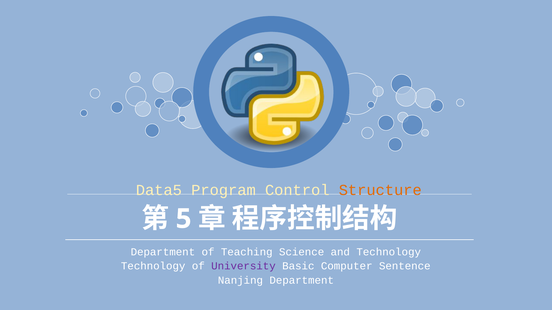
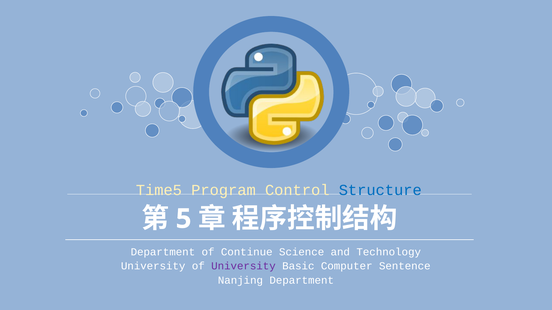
Data5: Data5 -> Time5 (159, 191)
Structure colour: orange -> blue (380, 191)
Teaching: Teaching -> Continue (247, 252)
Technology: Technology -> University (153, 267)
